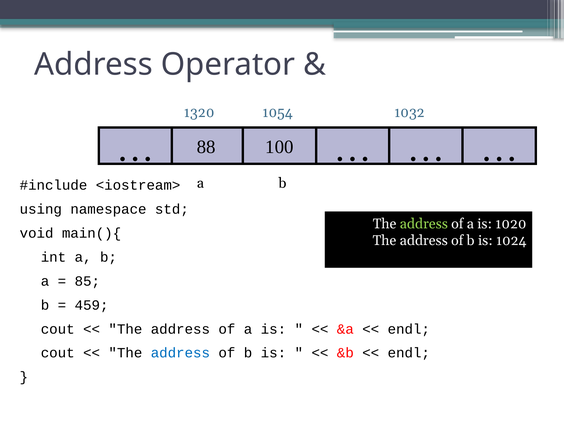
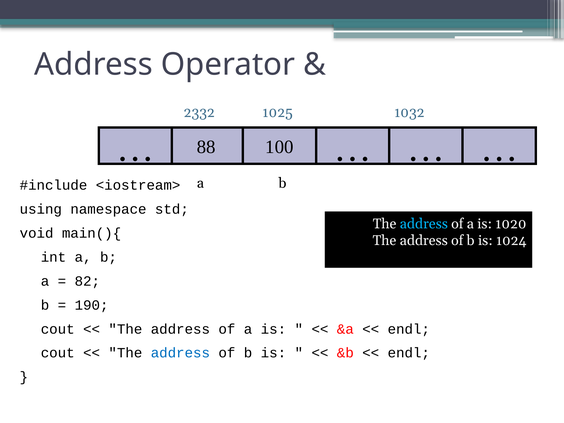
1320: 1320 -> 2332 (199, 113)
1054: 1054 -> 1025 (278, 113)
address colour: light green -> light blue (424, 224)
85: 85 -> 82 (87, 281)
459: 459 -> 190 (92, 305)
